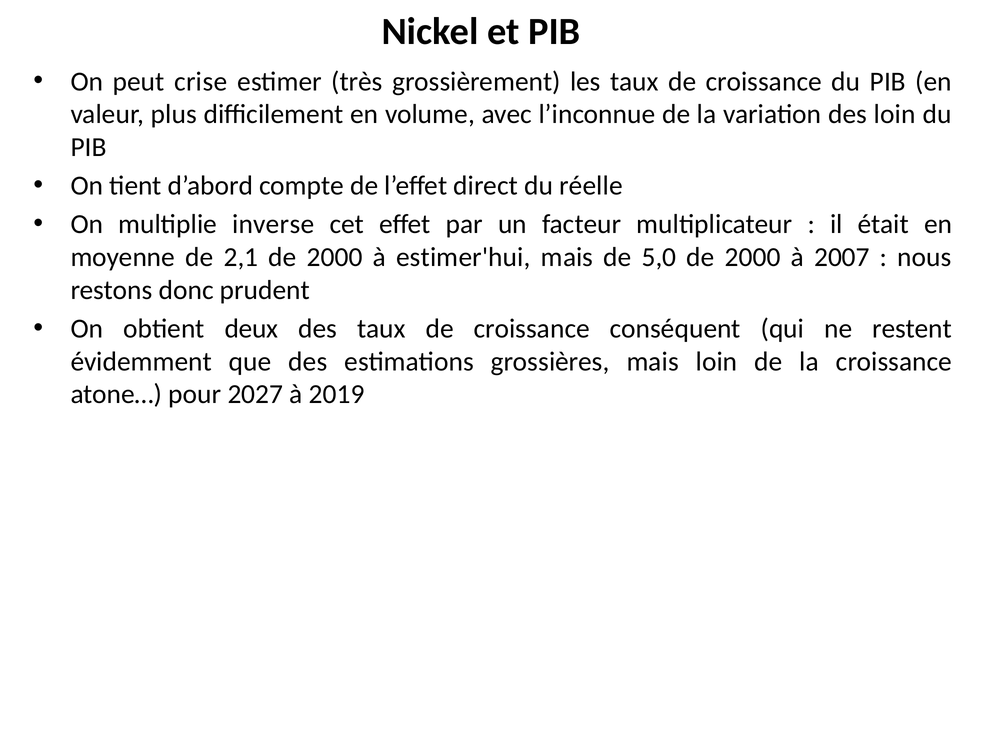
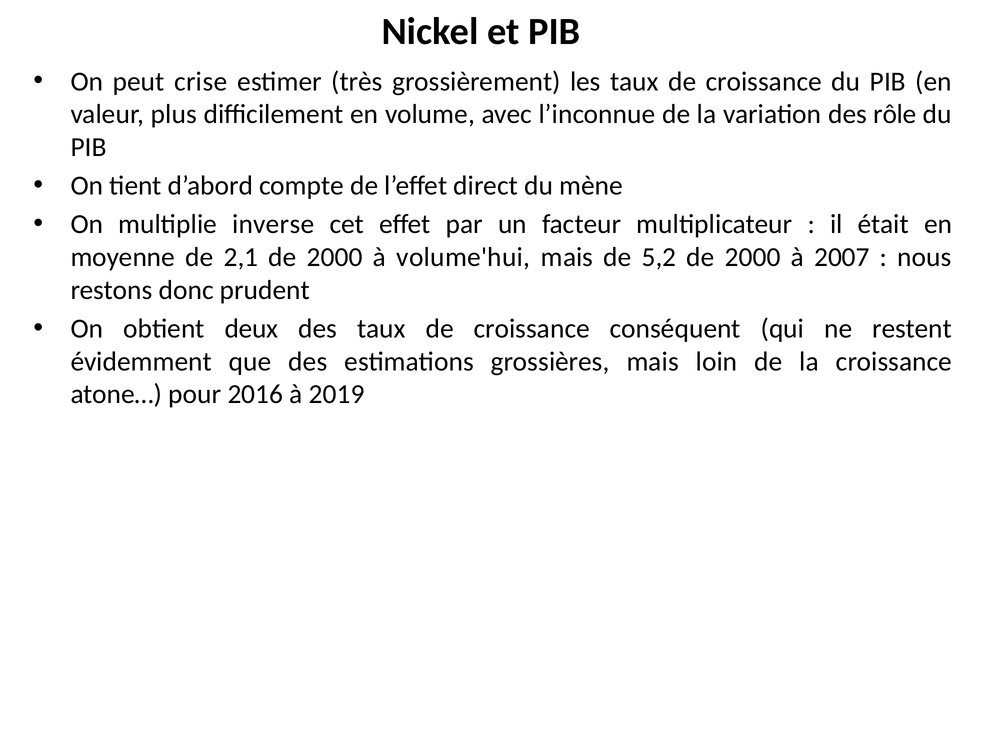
des loin: loin -> rôle (895, 114)
réelle: réelle -> mène (591, 186)
estimer'hui: estimer'hui -> volume'hui (463, 257)
5,0: 5,0 -> 5,2 (659, 257)
2027: 2027 -> 2016 (255, 394)
